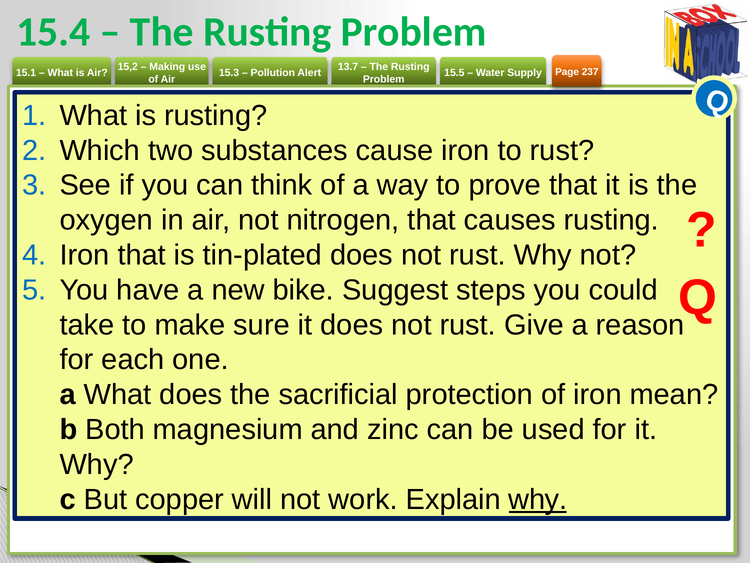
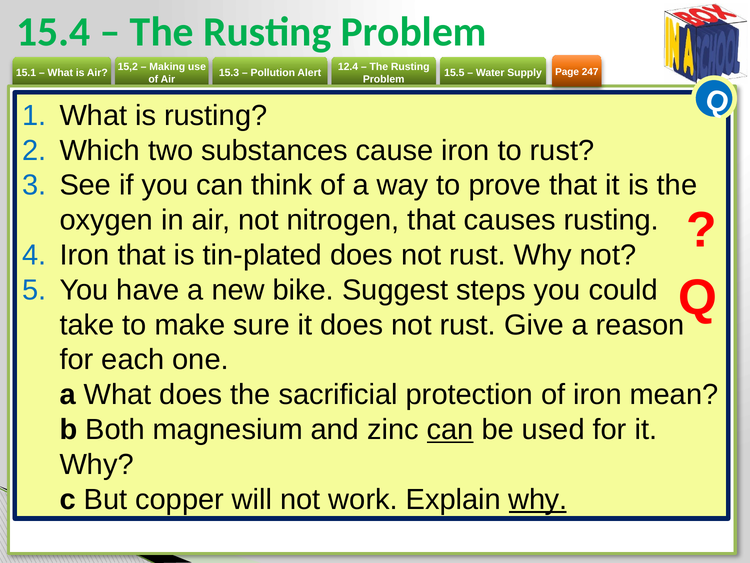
13.7: 13.7 -> 12.4 (348, 67)
237: 237 -> 247 (590, 72)
can underline: none -> present (450, 429)
